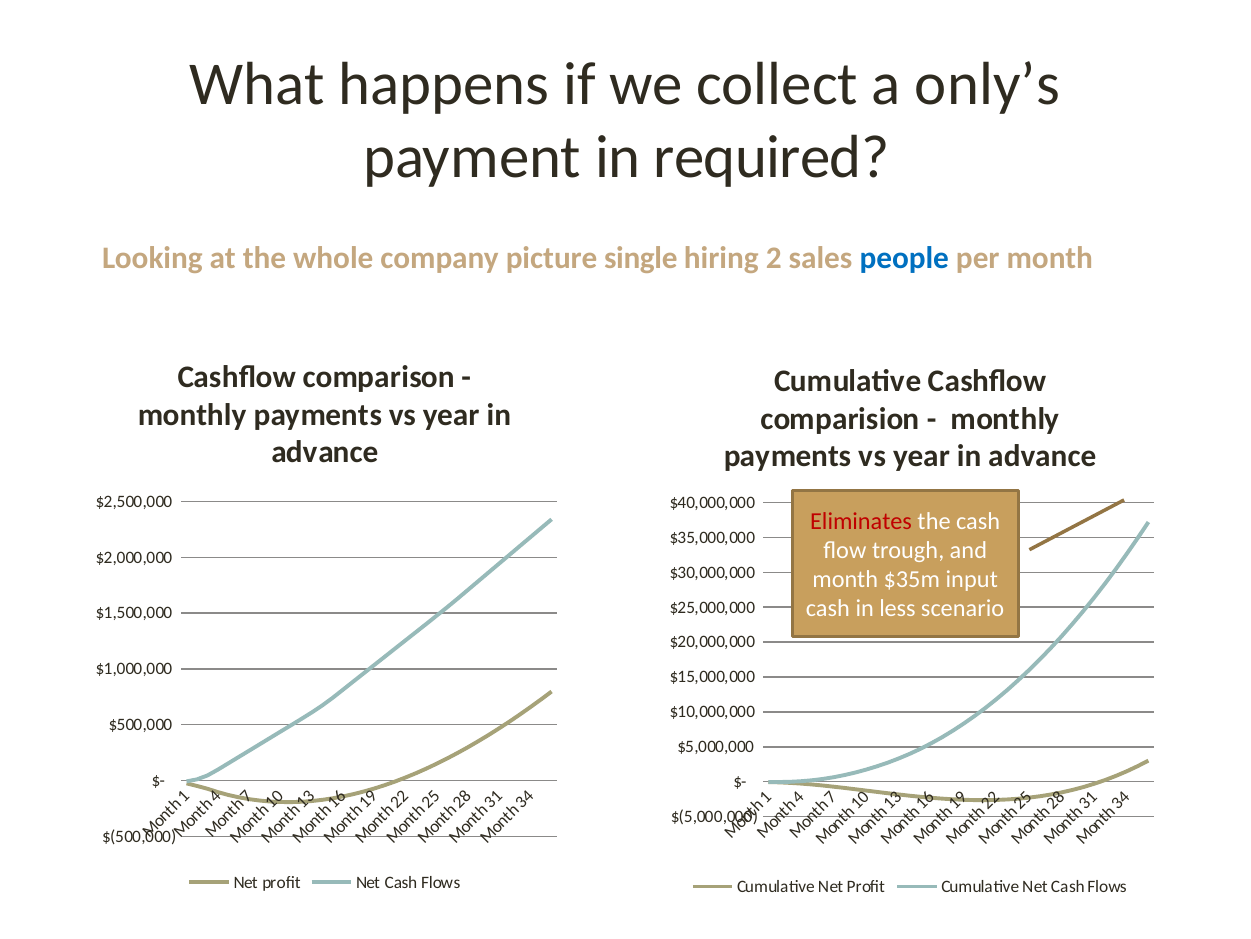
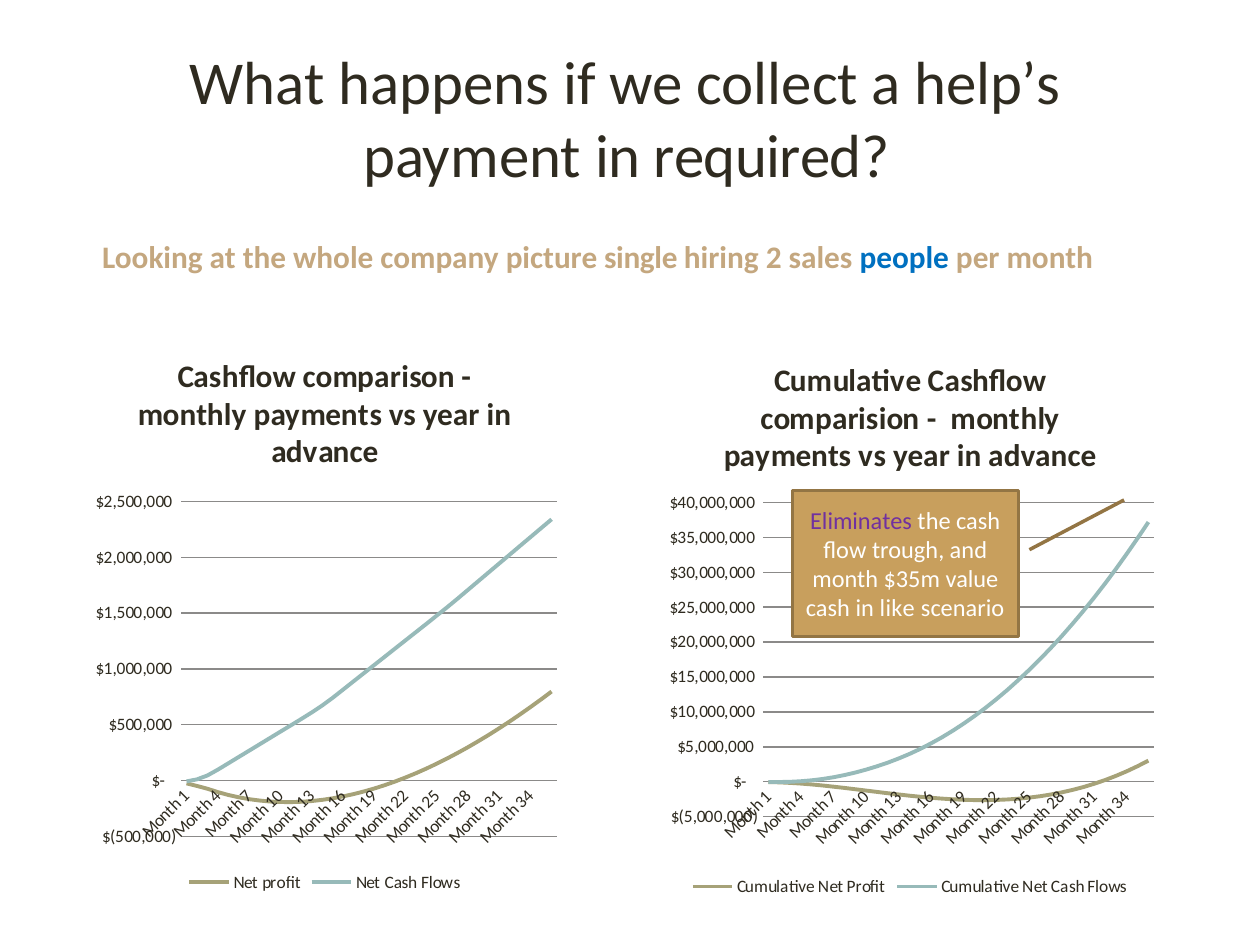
only’s: only’s -> help’s (988, 85)
Eliminates colour: red -> purple (861, 521)
input: input -> value (972, 579)
less: less -> like (897, 608)
